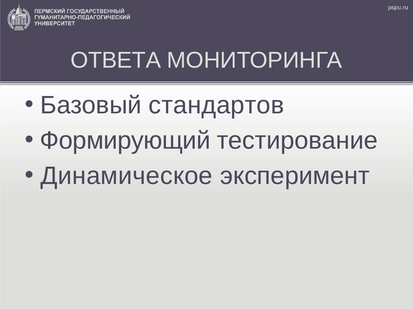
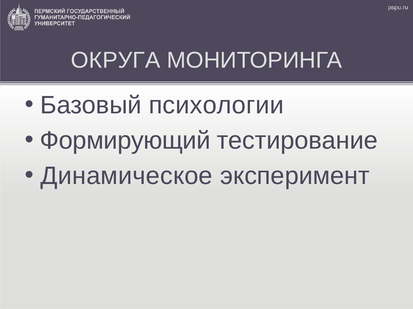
ОТВЕТА: ОТВЕТА -> ОКРУГА (116, 60)
стандартов: стандартов -> психологии (216, 106)
